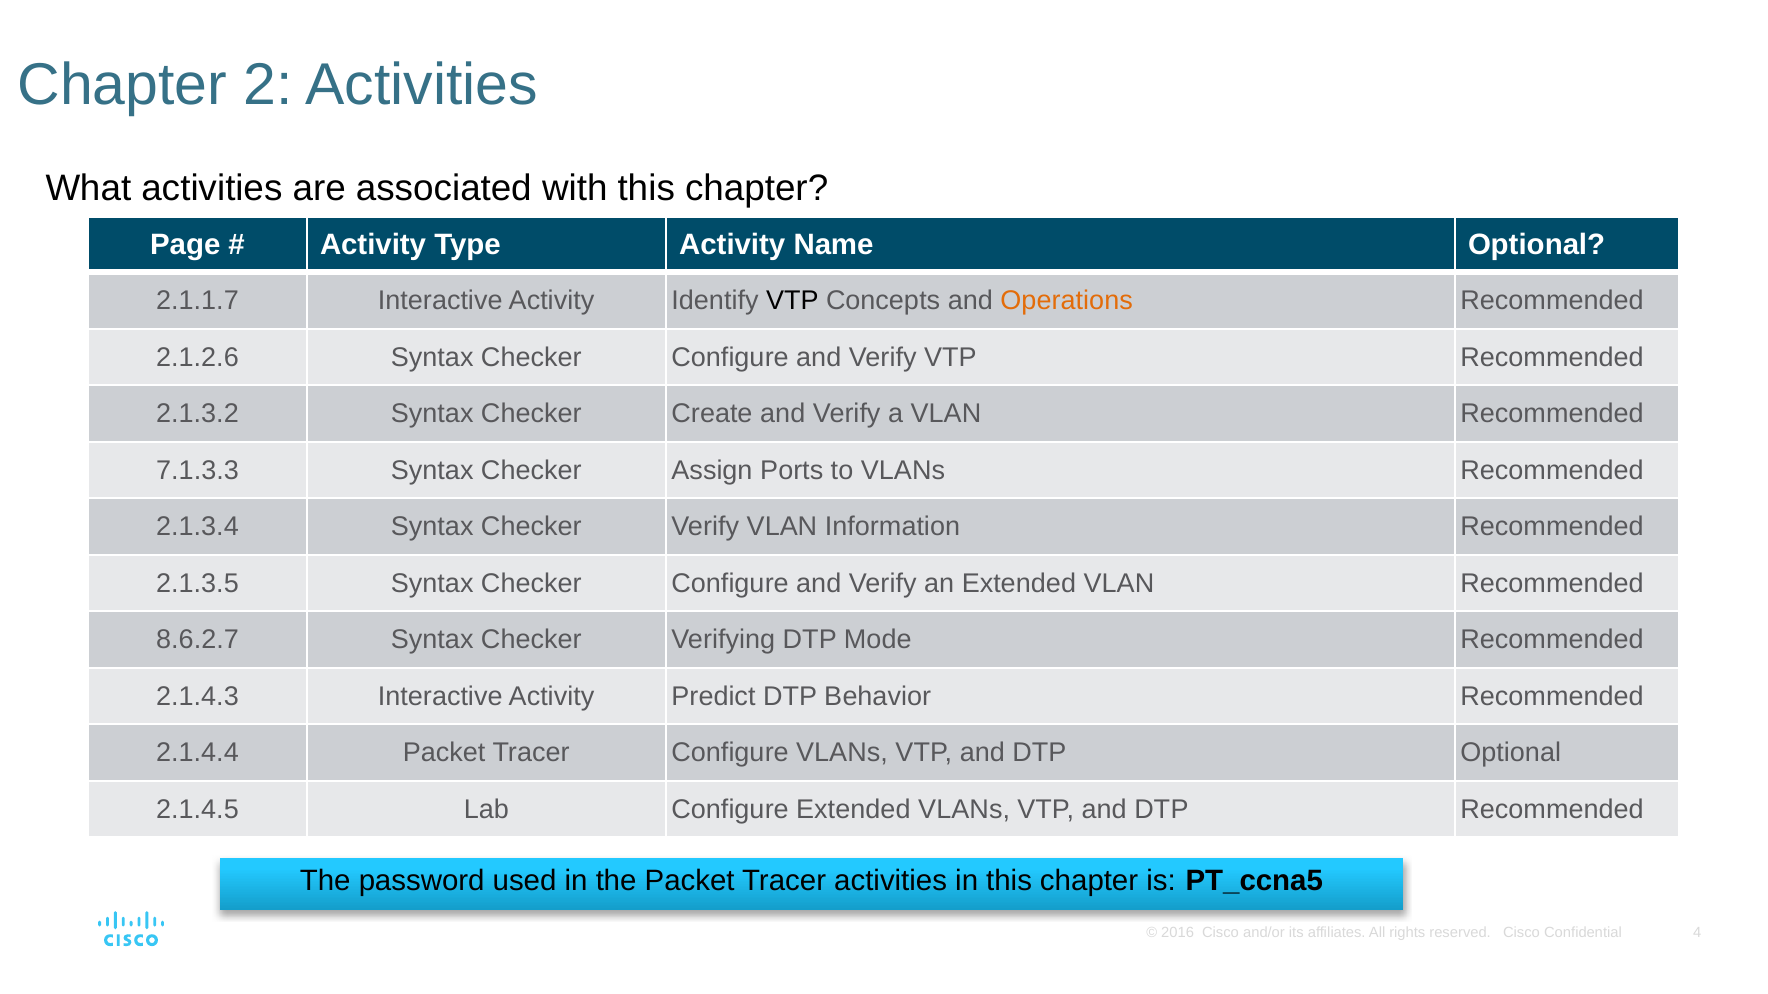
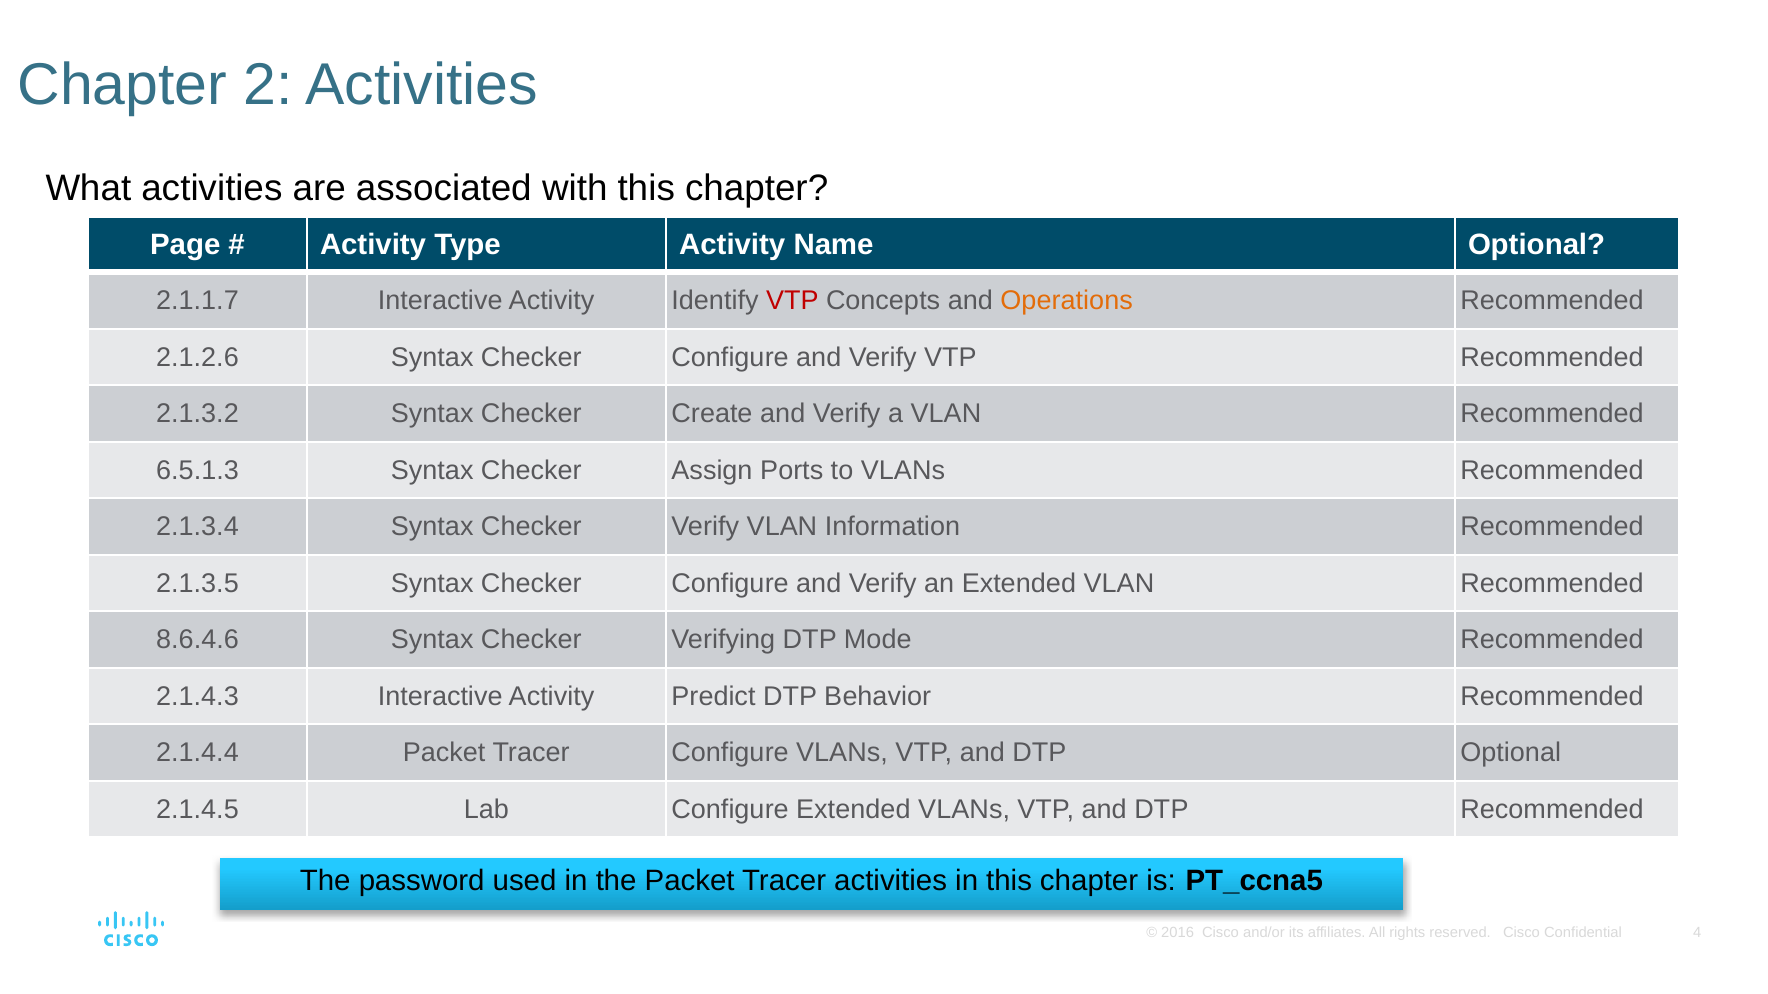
VTP colour: black -> red (792, 301)
7.1.3.3: 7.1.3.3 -> 6.5.1.3 (198, 471)
8.6.2.7: 8.6.2.7 -> 8.6.4.6 (198, 640)
